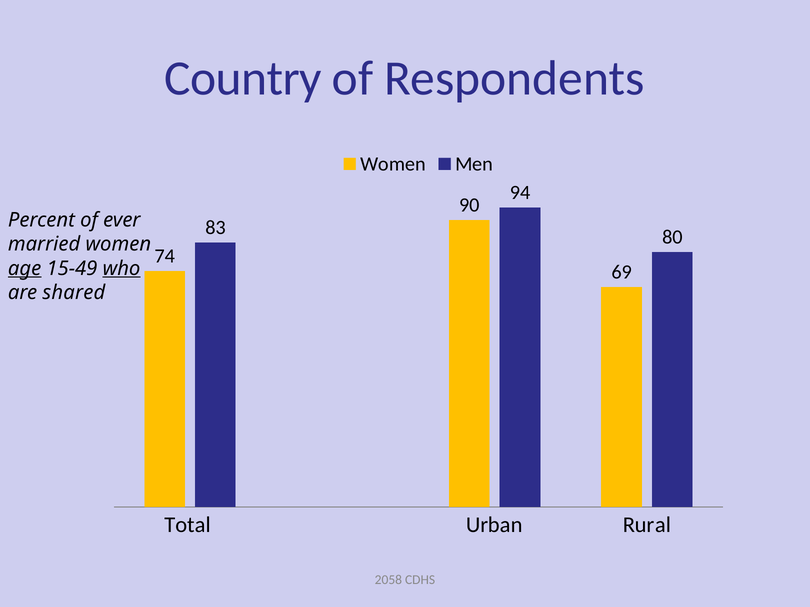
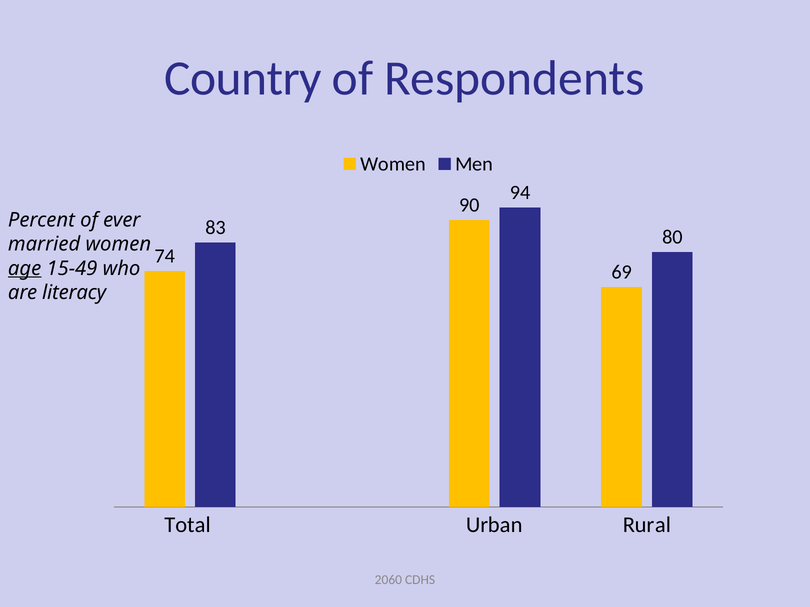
who underline: present -> none (122, 269)
shared: shared -> literacy (74, 293)
2058: 2058 -> 2060 (388, 580)
